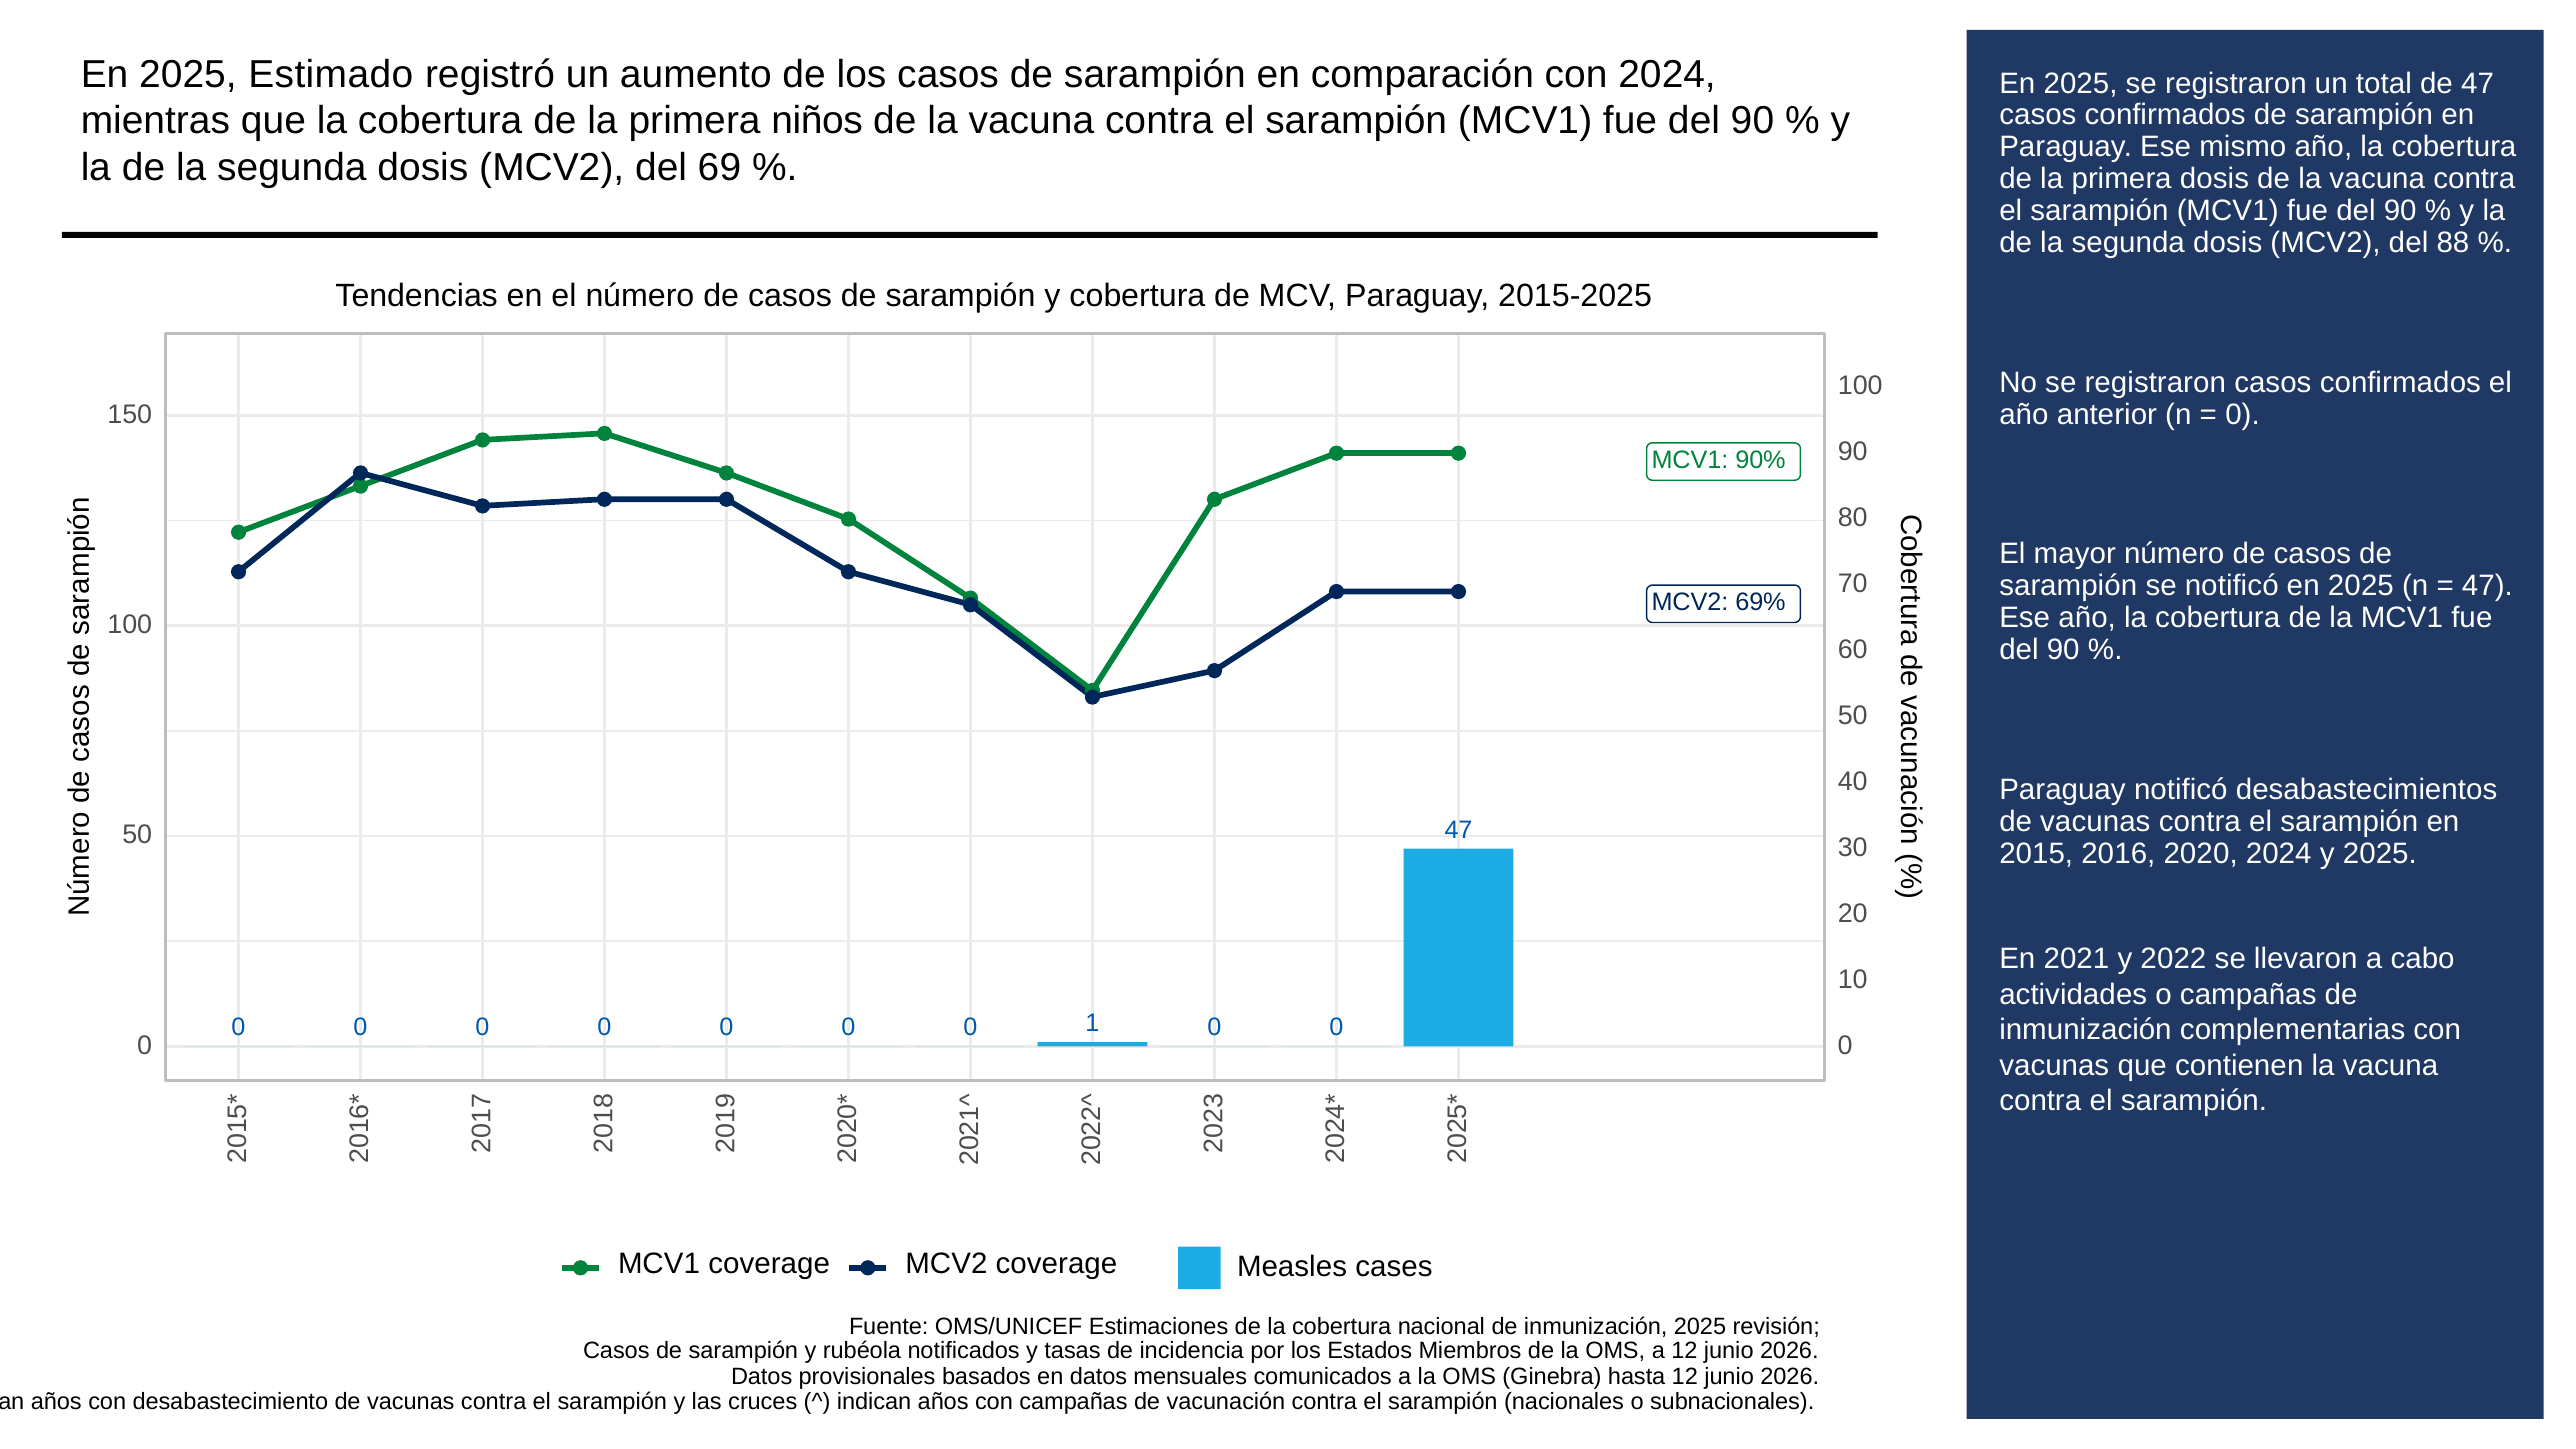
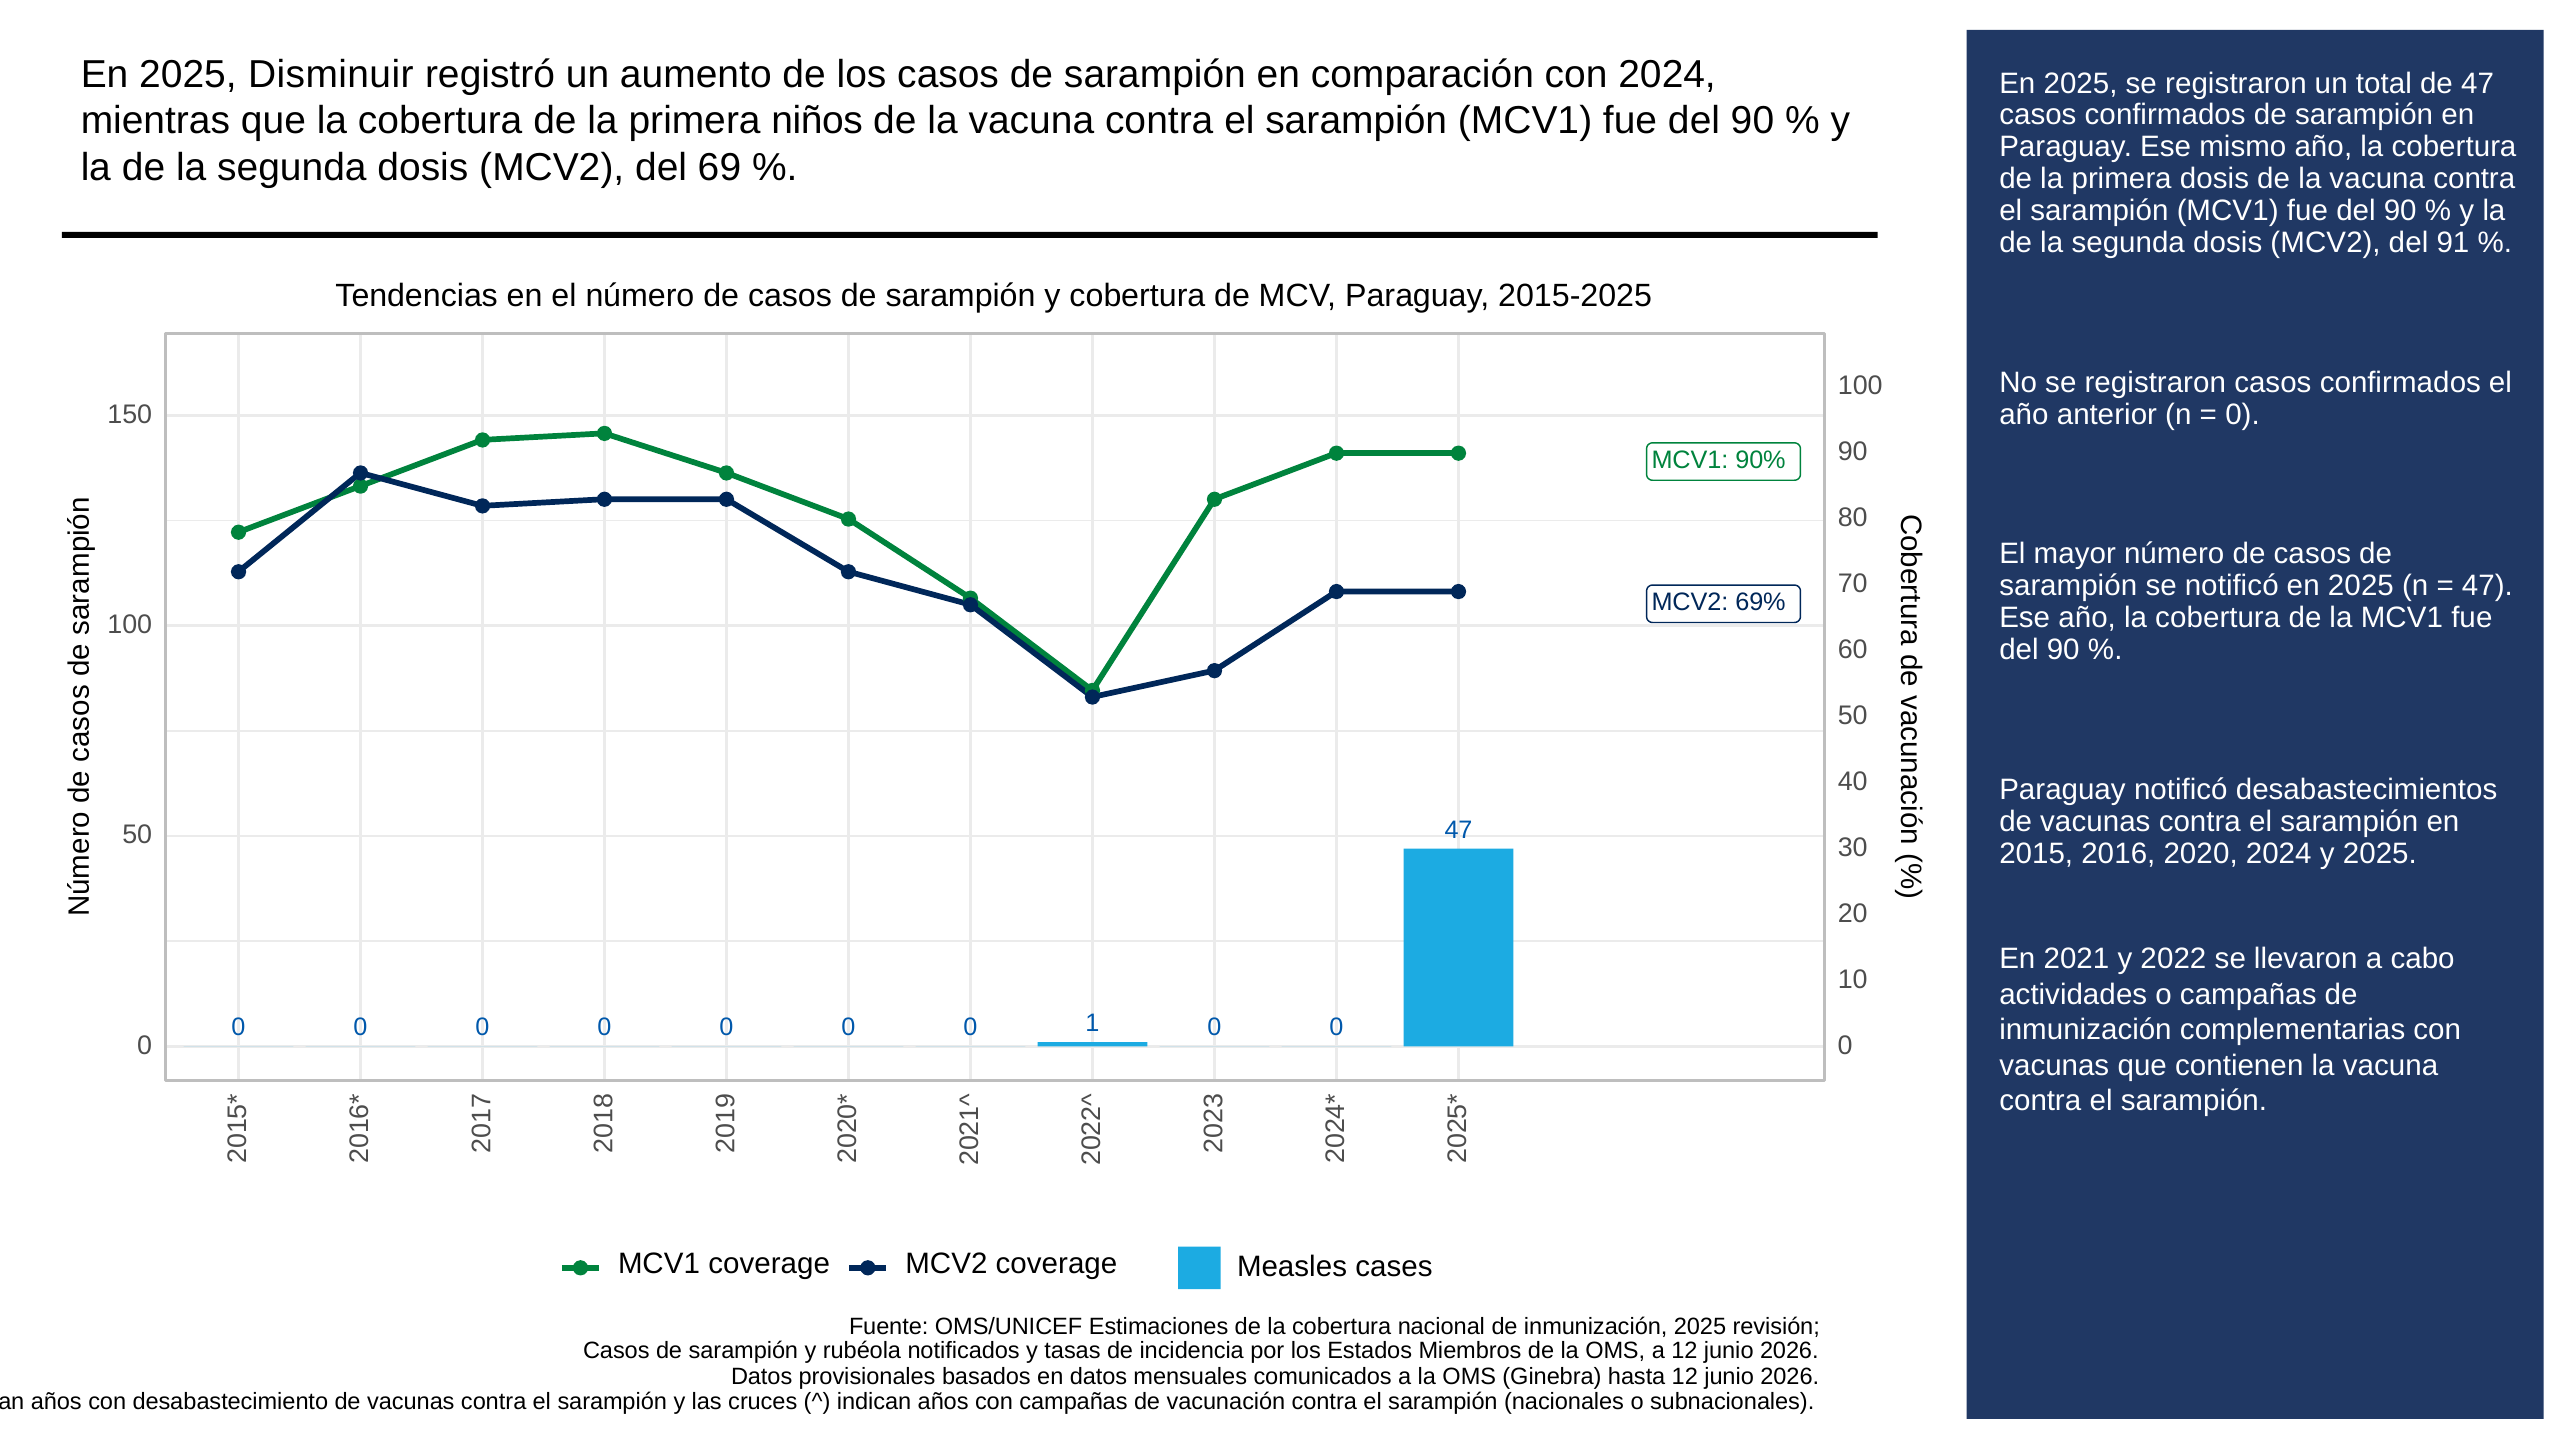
Estimado: Estimado -> Disminuir (331, 74)
88: 88 -> 91 (2453, 243)
